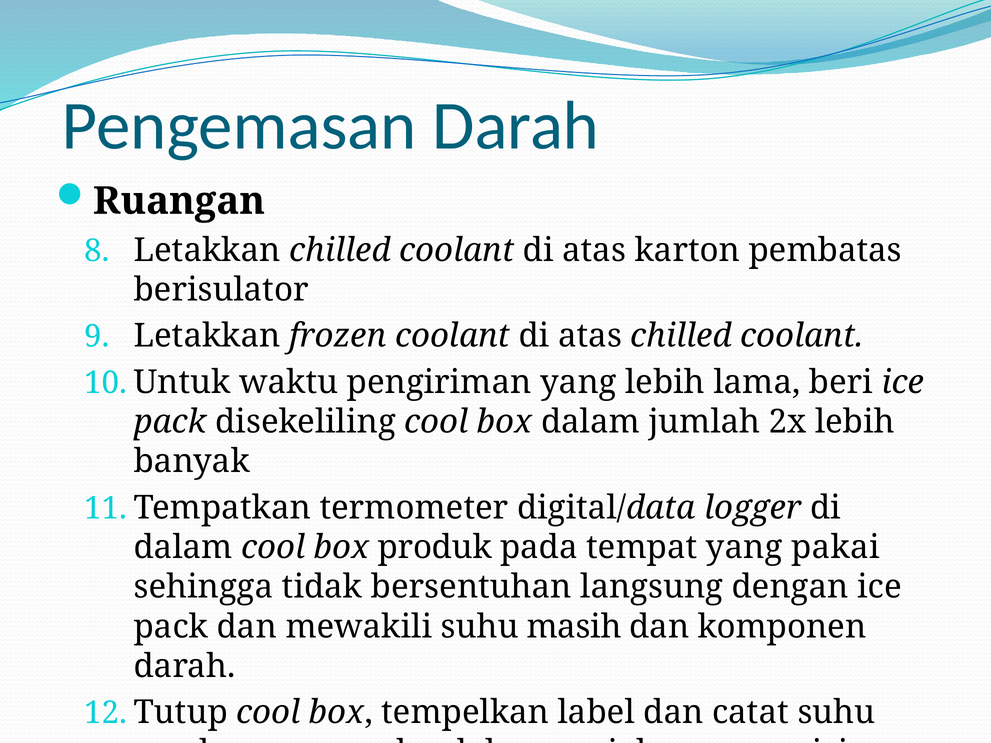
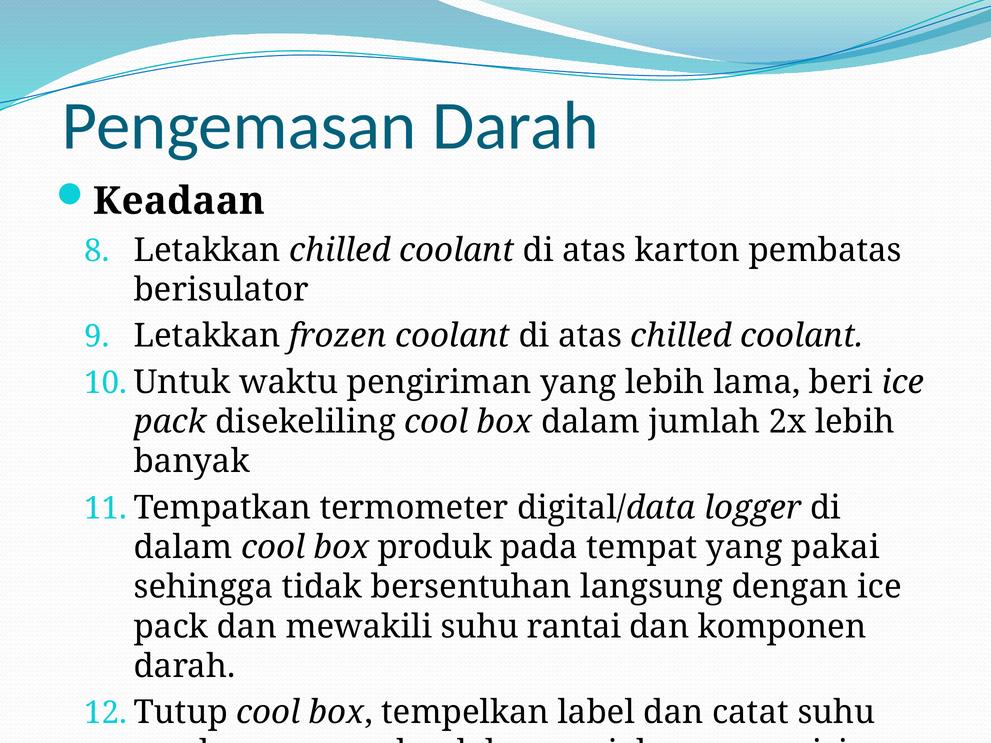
Ruangan: Ruangan -> Keadaan (179, 201)
masih: masih -> rantai (574, 627)
